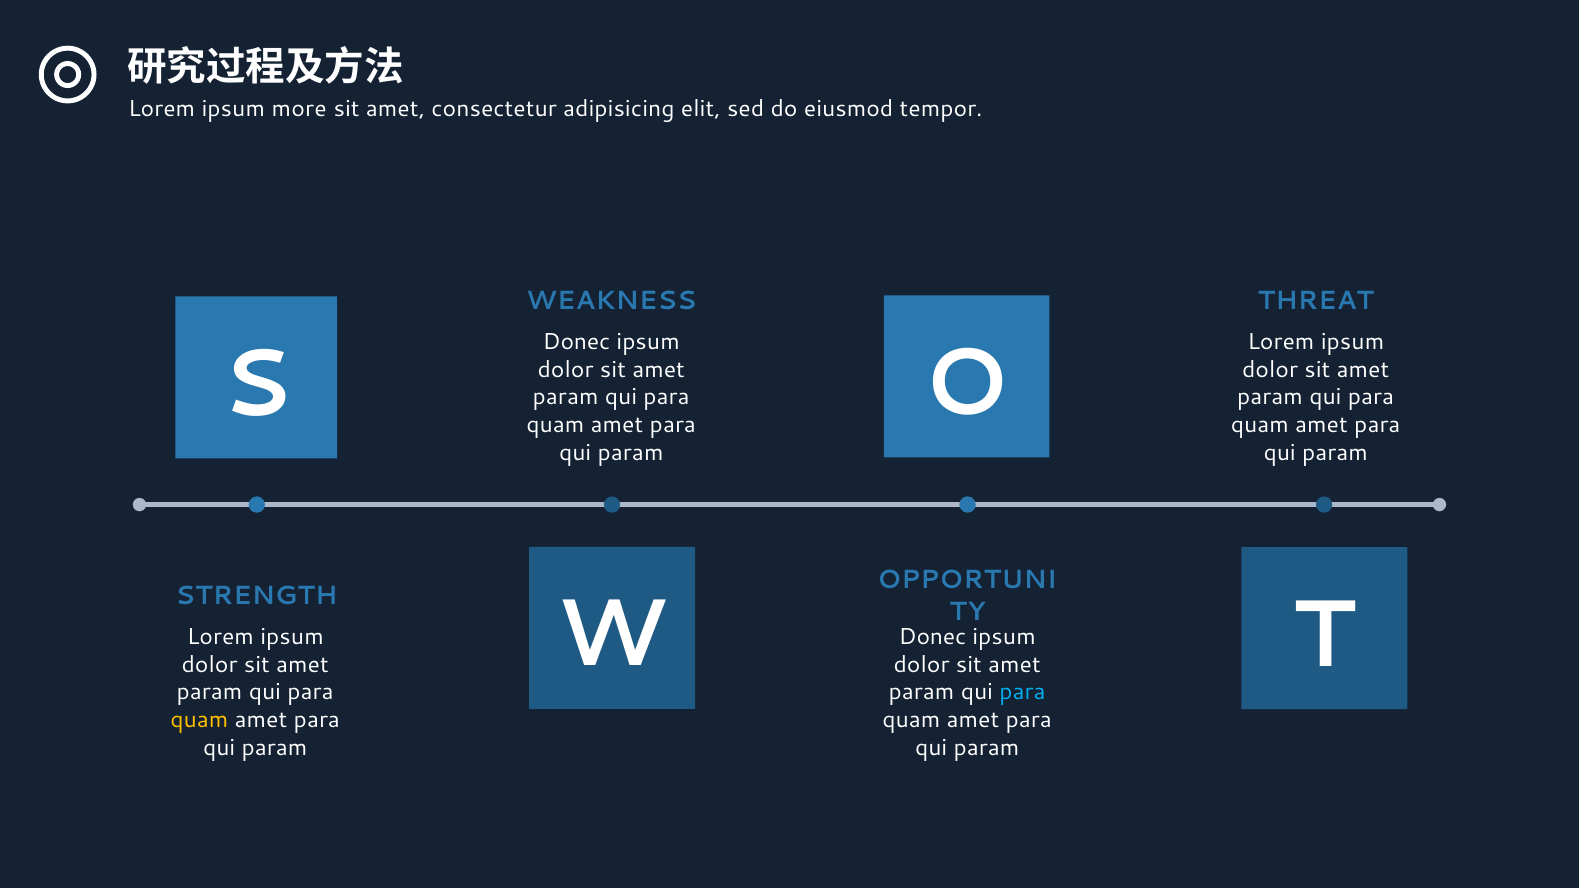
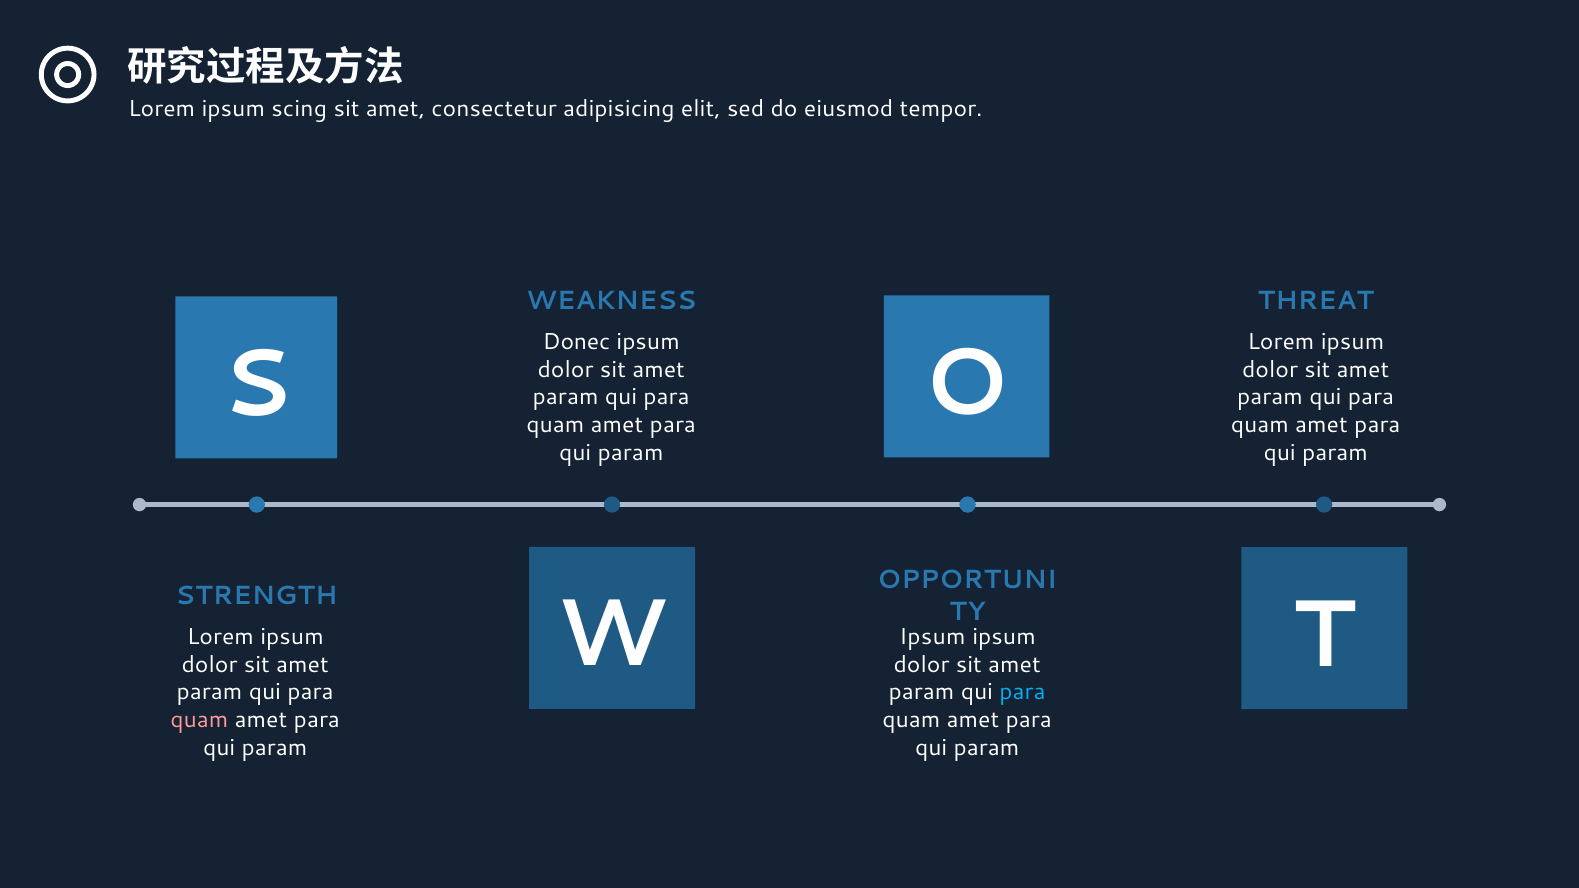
more: more -> scing (299, 109)
Donec: Donec -> Ipsum (932, 637)
quam colour: yellow -> pink (199, 720)
